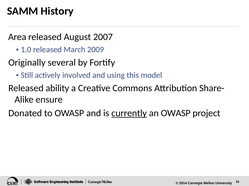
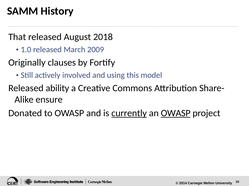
Area: Area -> That (17, 37)
2007: 2007 -> 2018 (103, 37)
several: several -> clauses (62, 63)
OWASP underline: none -> present (176, 114)
